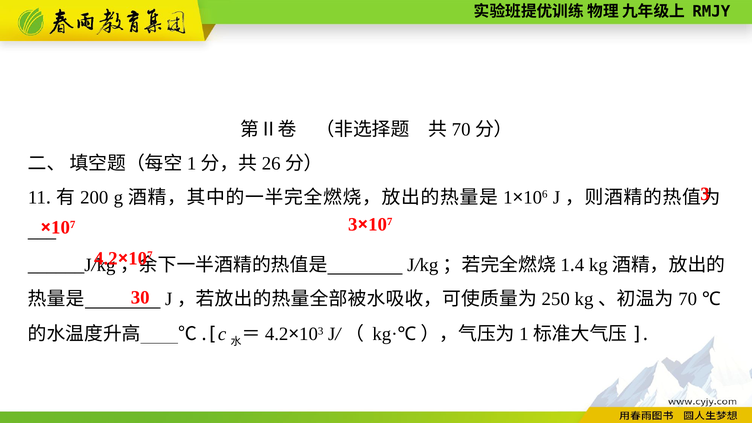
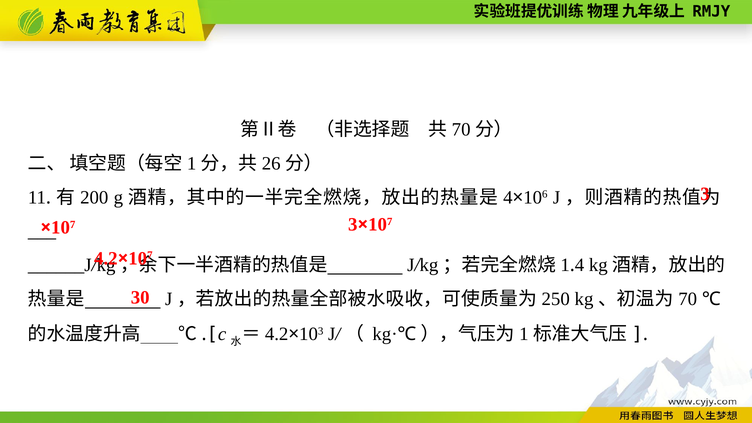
1: 1 -> 4 (508, 197)
